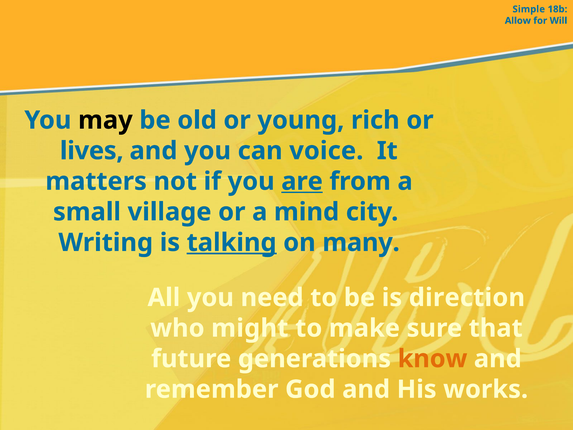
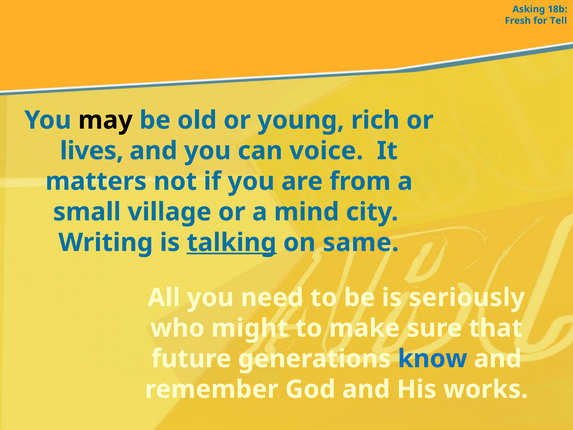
Simple: Simple -> Asking (529, 9)
Allow: Allow -> Fresh (518, 21)
Will: Will -> Tell (558, 21)
are underline: present -> none (302, 181)
many: many -> same (361, 242)
direction: direction -> seriously (467, 297)
know colour: orange -> blue (432, 359)
